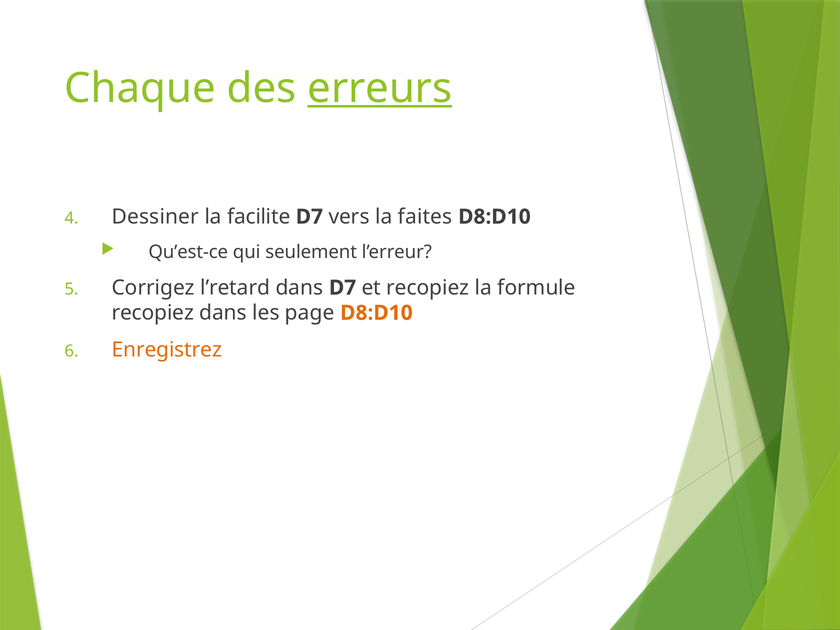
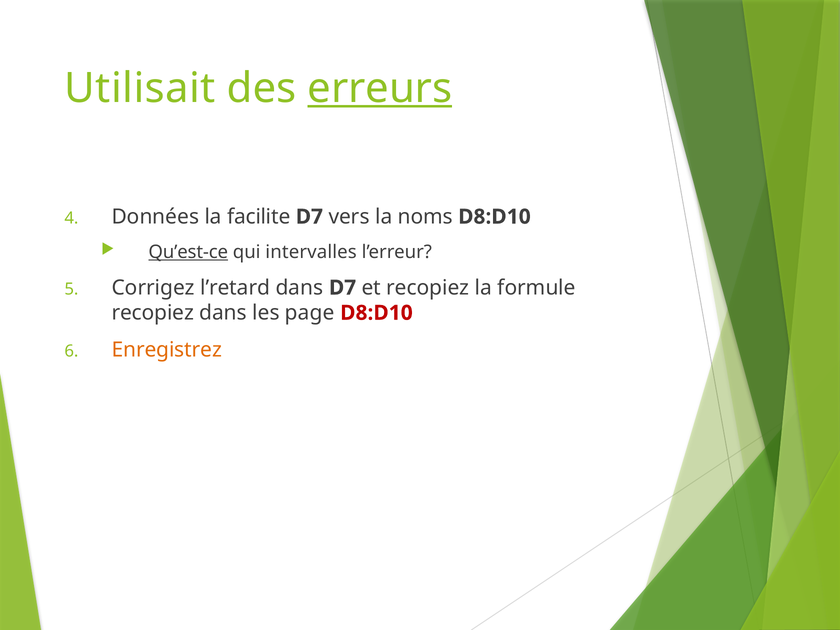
Chaque: Chaque -> Utilisait (140, 88)
Dessiner: Dessiner -> Données (155, 217)
faites: faites -> noms (425, 217)
Qu’est-ce underline: none -> present (188, 252)
seulement: seulement -> intervalles (311, 252)
D8:D10 colour: orange -> red (376, 313)
